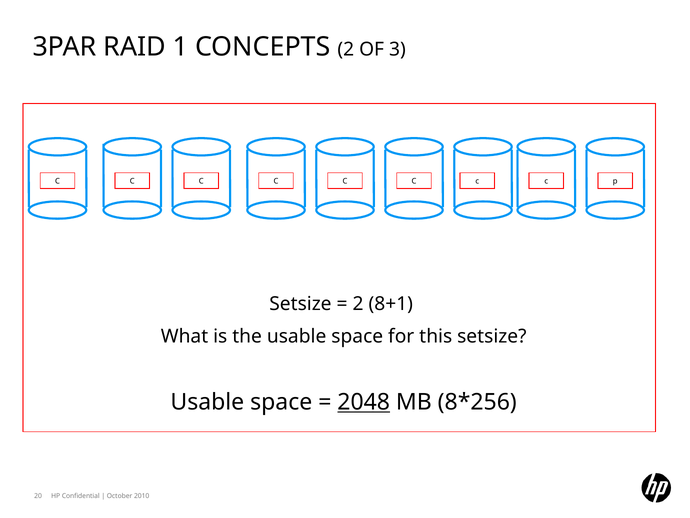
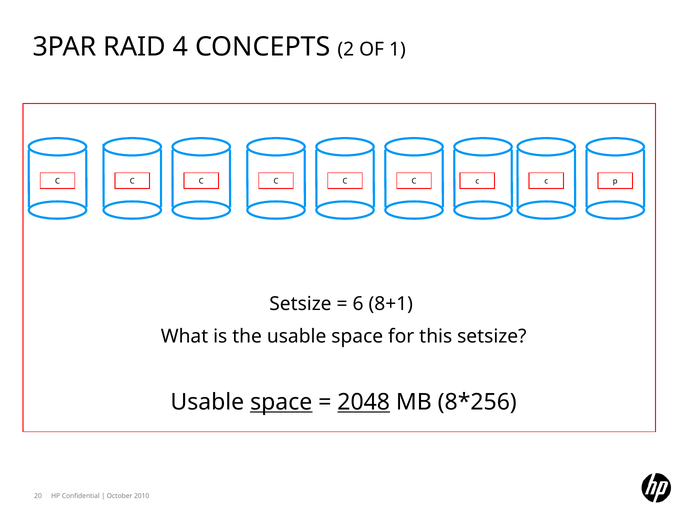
1: 1 -> 4 (181, 47)
3: 3 -> 1 (397, 49)
2: 2 -> 6 (358, 304)
space underline: none -> present (281, 402)
